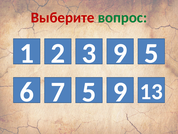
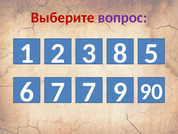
вопрос colour: green -> purple (122, 18)
3 9: 9 -> 8 (120, 53)
7 5: 5 -> 7 (89, 92)
13: 13 -> 90 (151, 91)
